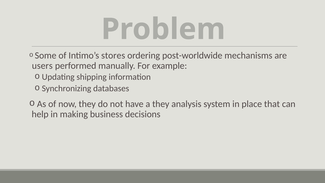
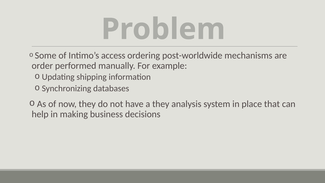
stores: stores -> access (113, 55)
users: users -> order (42, 66)
